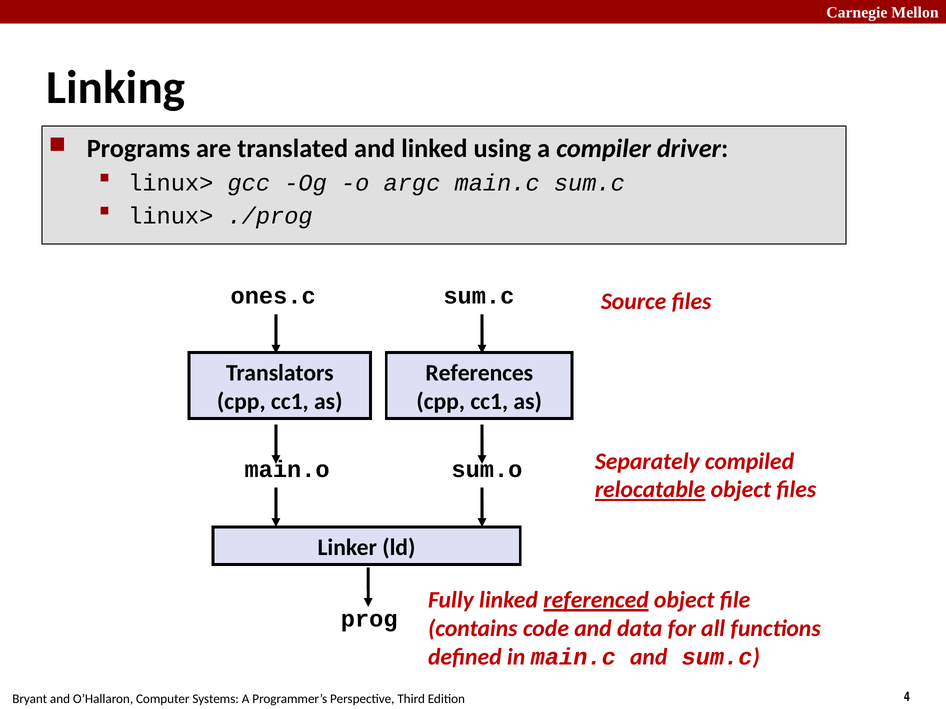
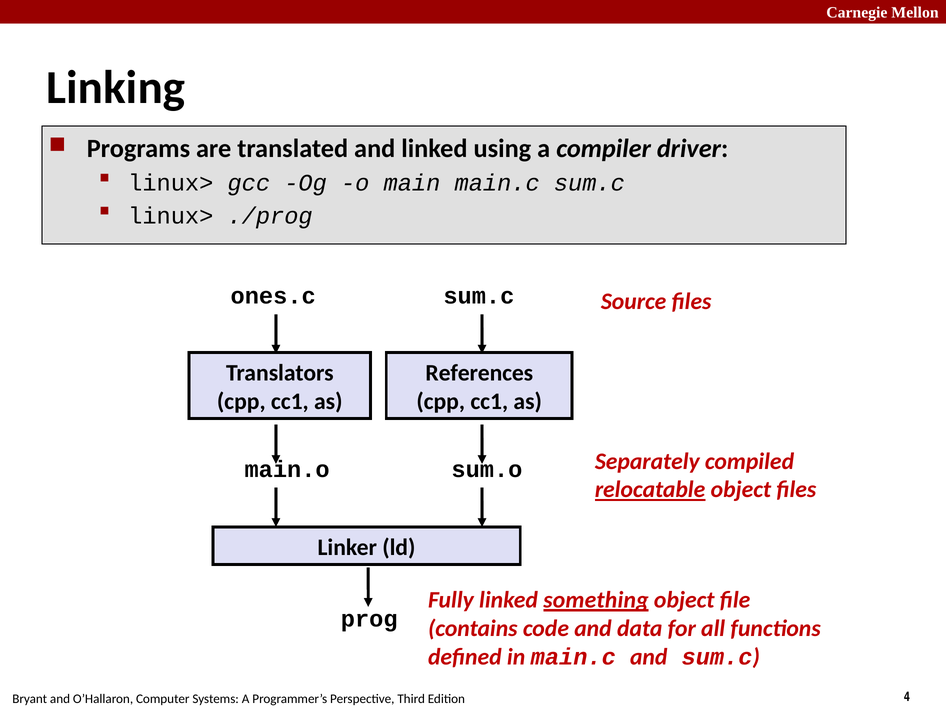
argc: argc -> main (412, 183)
referenced: referenced -> something (596, 601)
